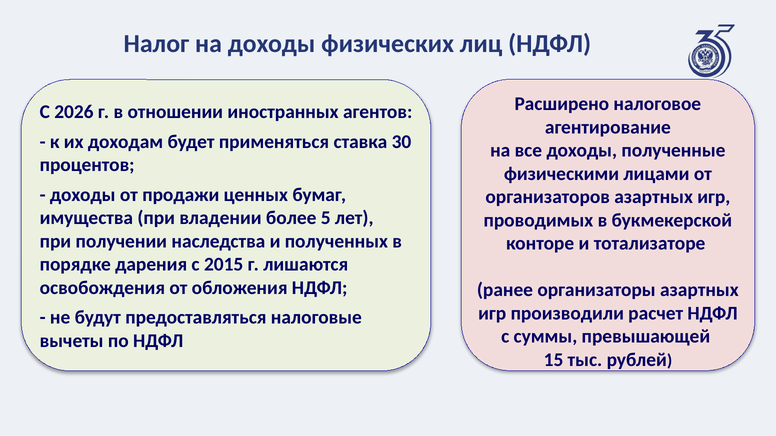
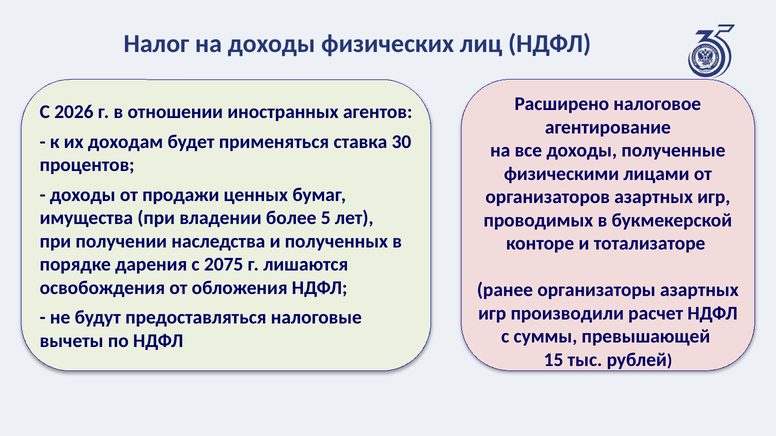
2015: 2015 -> 2075 (224, 265)
